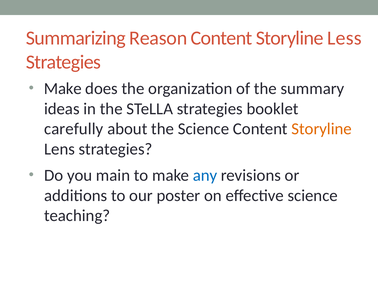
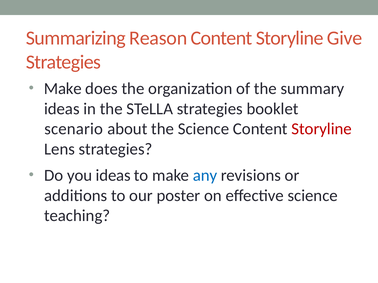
Less: Less -> Give (345, 38)
carefully: carefully -> scenario (74, 129)
Storyline colour: orange -> red (322, 129)
you main: main -> ideas (113, 176)
